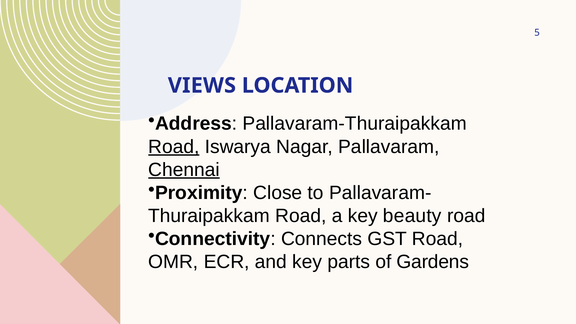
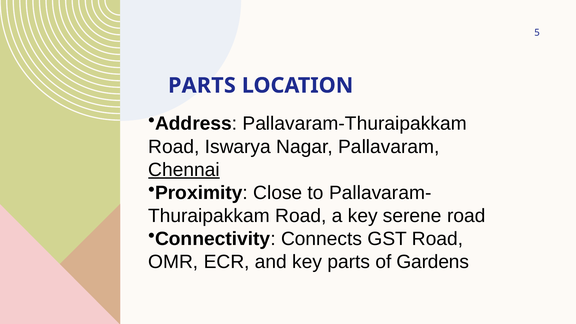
VIEWS: VIEWS -> PARTS (202, 85)
Road underline: present -> none (174, 147)
beauty: beauty -> serene (412, 216)
